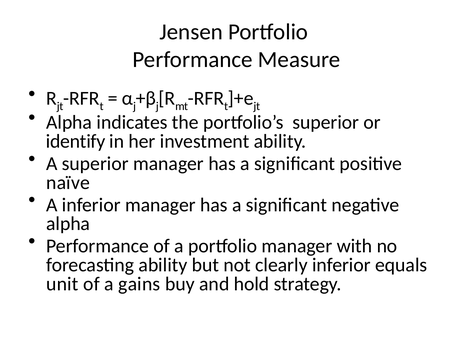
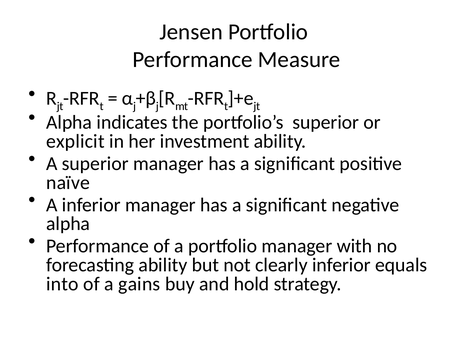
identify: identify -> explicit (75, 141)
unit: unit -> into (62, 284)
